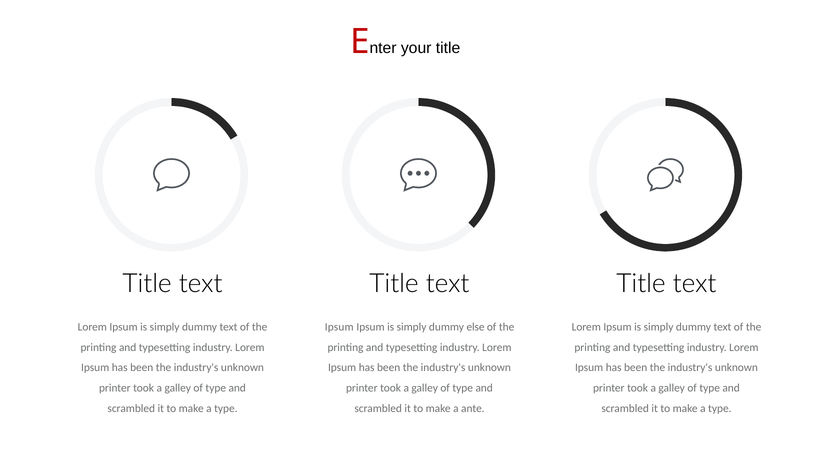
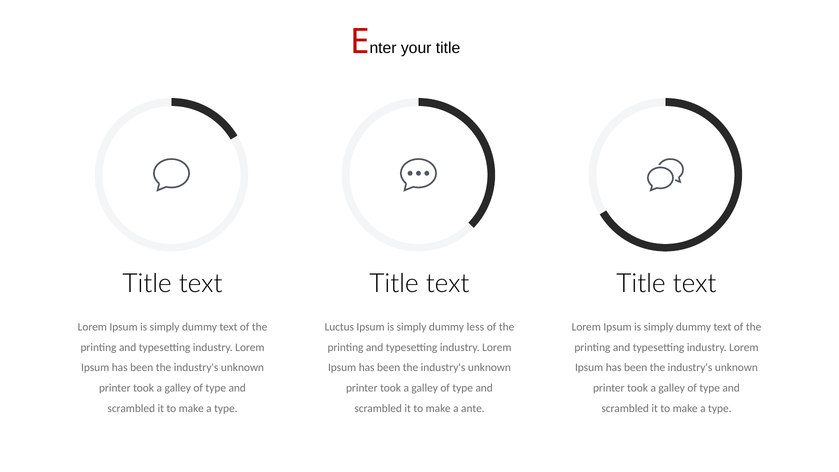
Ipsum: Ipsum -> Luctus (339, 327)
else: else -> less (475, 327)
